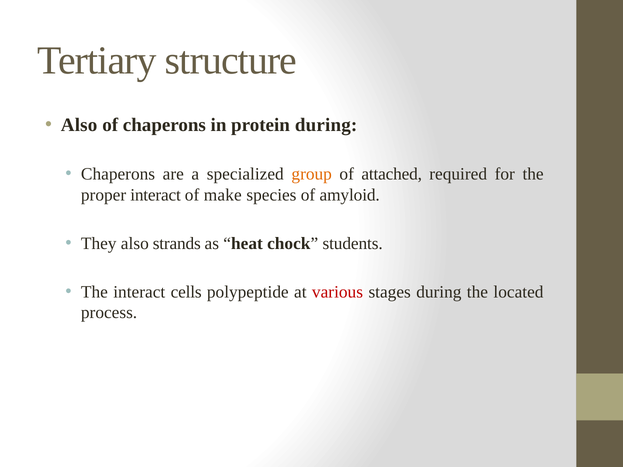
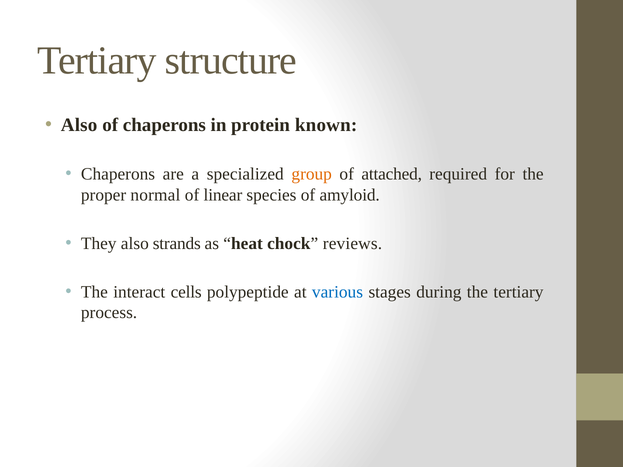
protein during: during -> known (326, 125)
proper interact: interact -> normal (155, 195)
make: make -> linear (223, 195)
students: students -> reviews (352, 244)
various colour: red -> blue (338, 292)
the located: located -> tertiary (519, 292)
